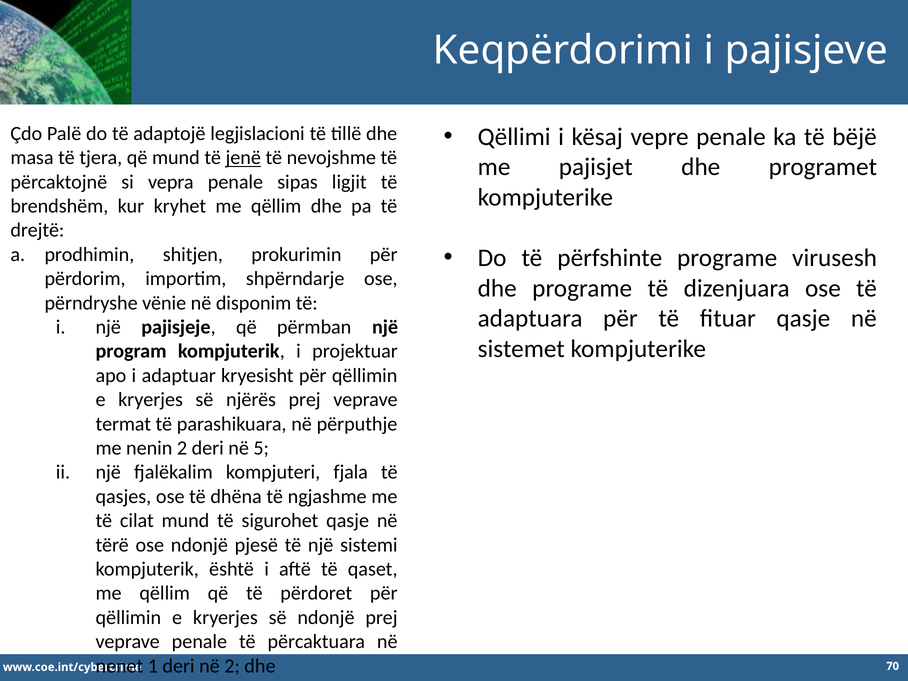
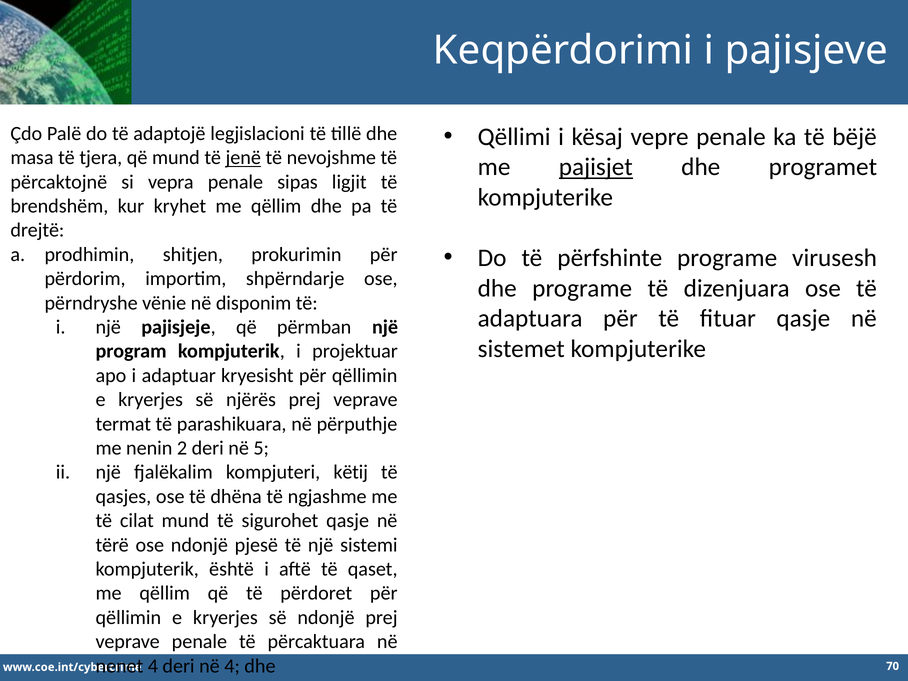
pajisjet underline: none -> present (596, 167)
fjala: fjala -> këtij (351, 472)
1: 1 -> 4 (153, 666)
në 2: 2 -> 4 (232, 666)
